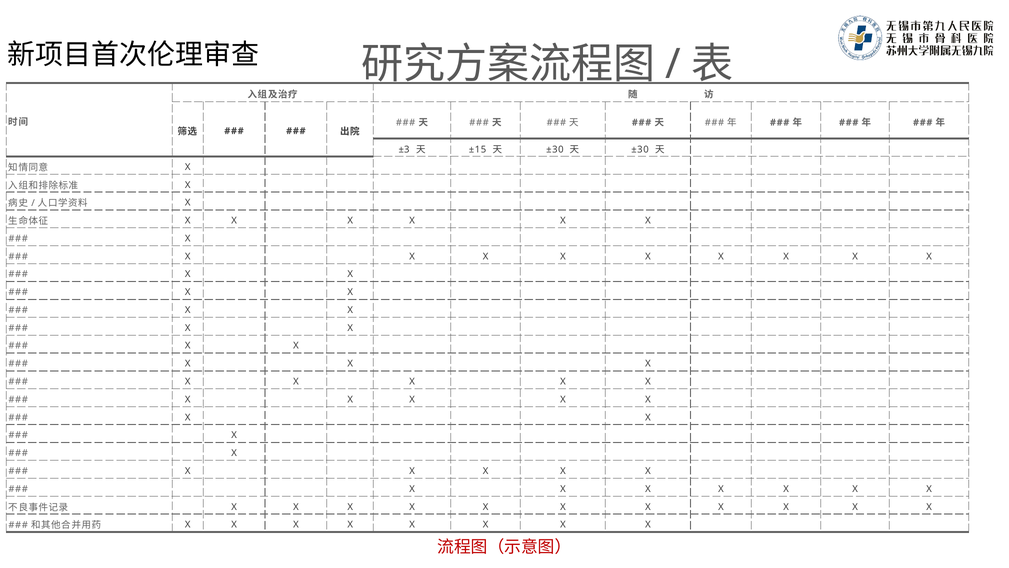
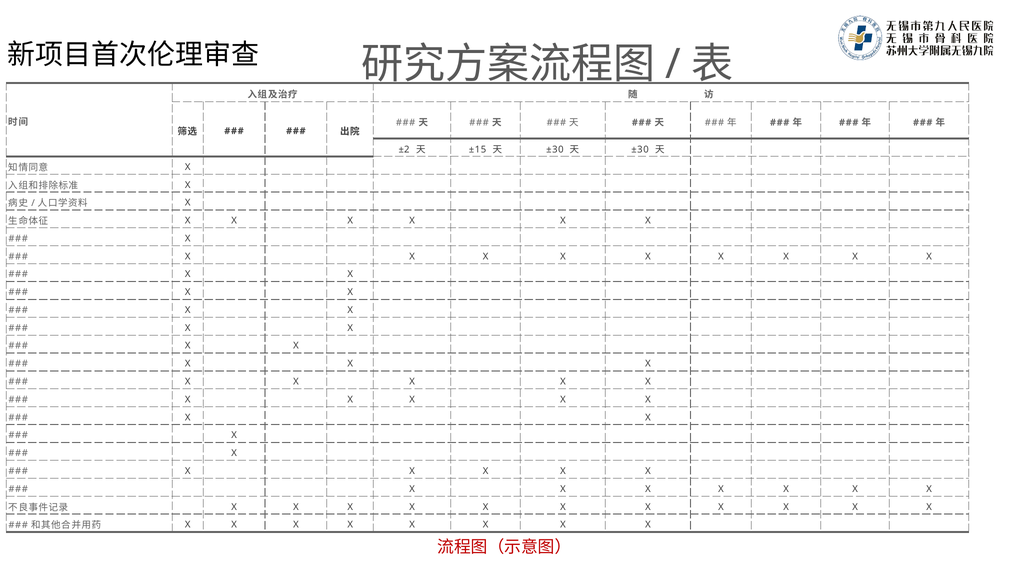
±3: ±3 -> ±2 (404, 150)
